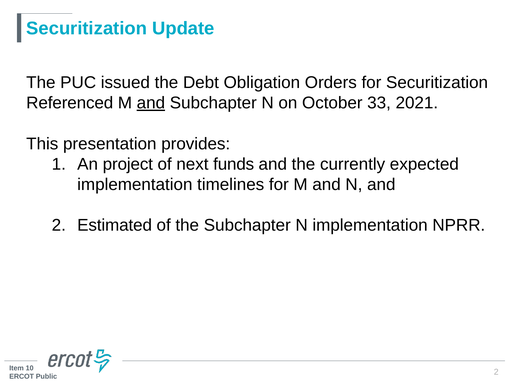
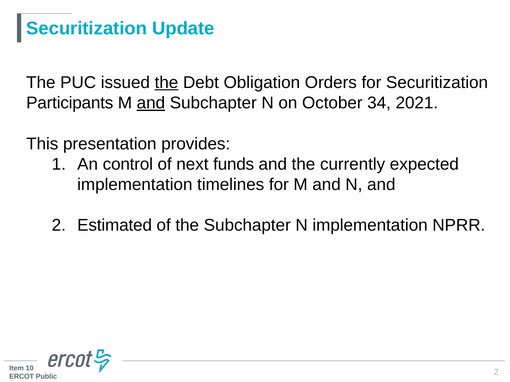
the underline: none -> present (166, 83)
Referenced: Referenced -> Participants (70, 103)
33: 33 -> 34 (379, 103)
project: project -> control (128, 164)
